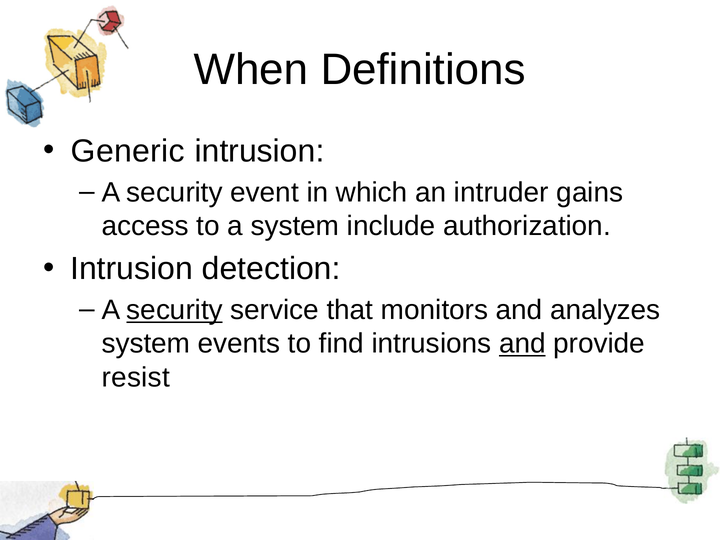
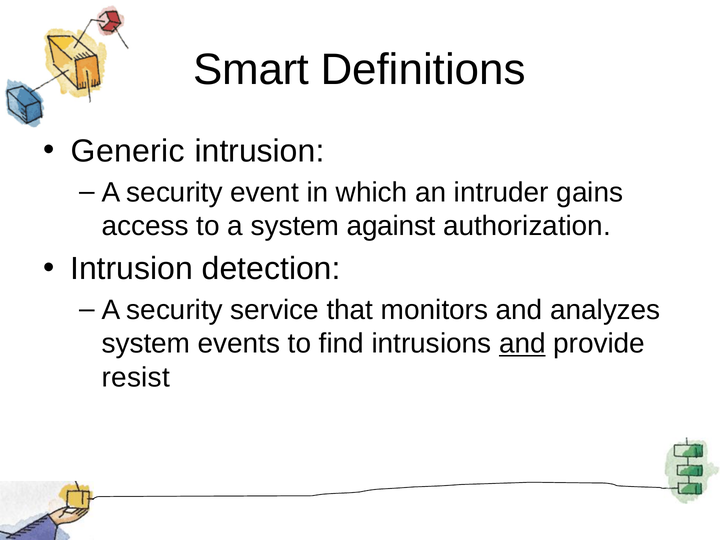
When: When -> Smart (251, 70)
include: include -> against (391, 226)
security underline: present -> none (175, 310)
